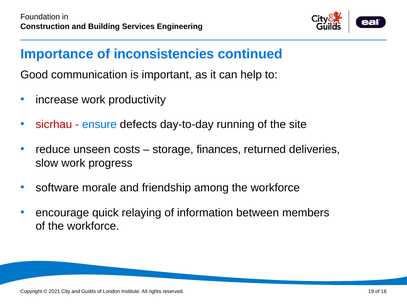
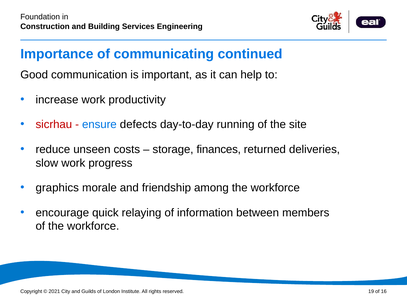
inconsistencies: inconsistencies -> communicating (164, 54)
software: software -> graphics (57, 188)
